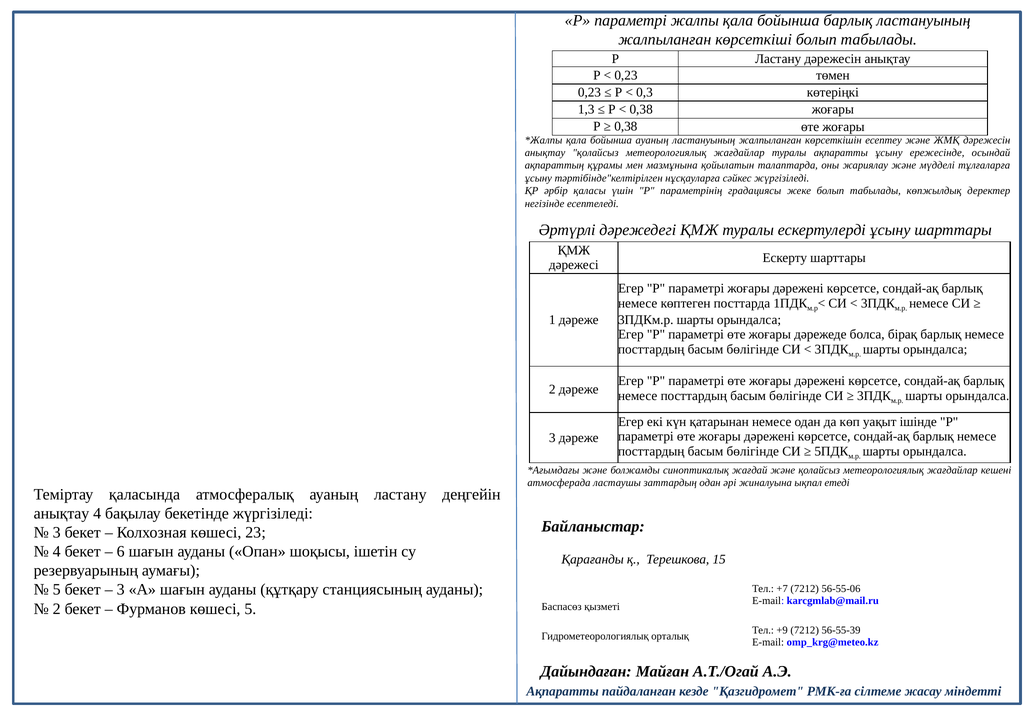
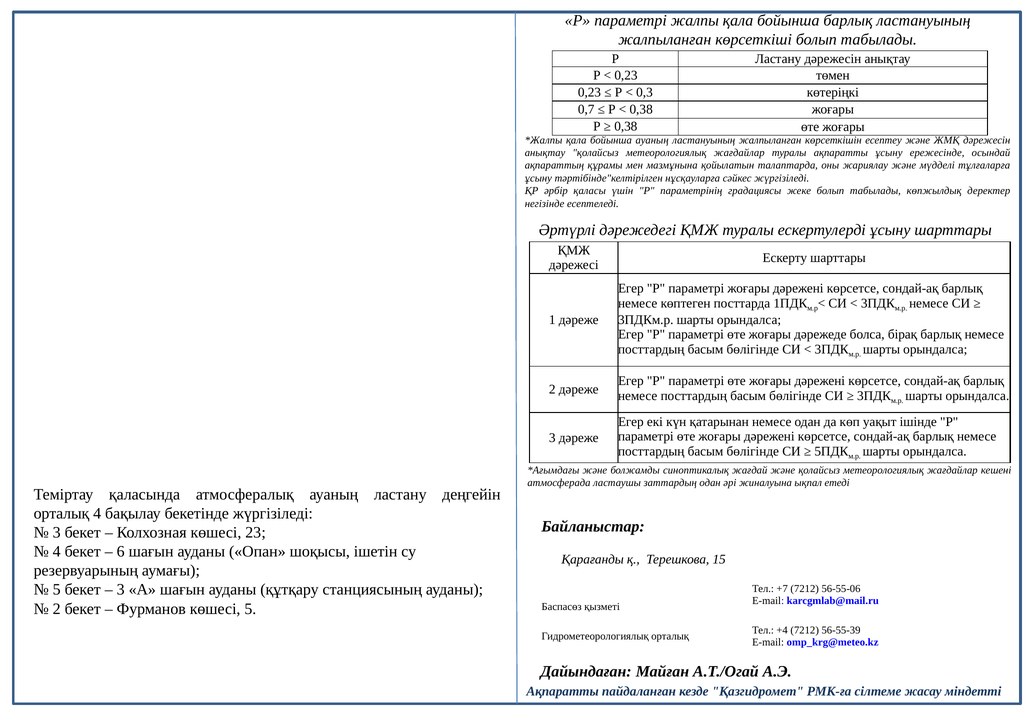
1,3: 1,3 -> 0,7 (586, 109)
анықтау: анықтау -> орталық (61, 513)
+9: +9 -> +4 (782, 630)
